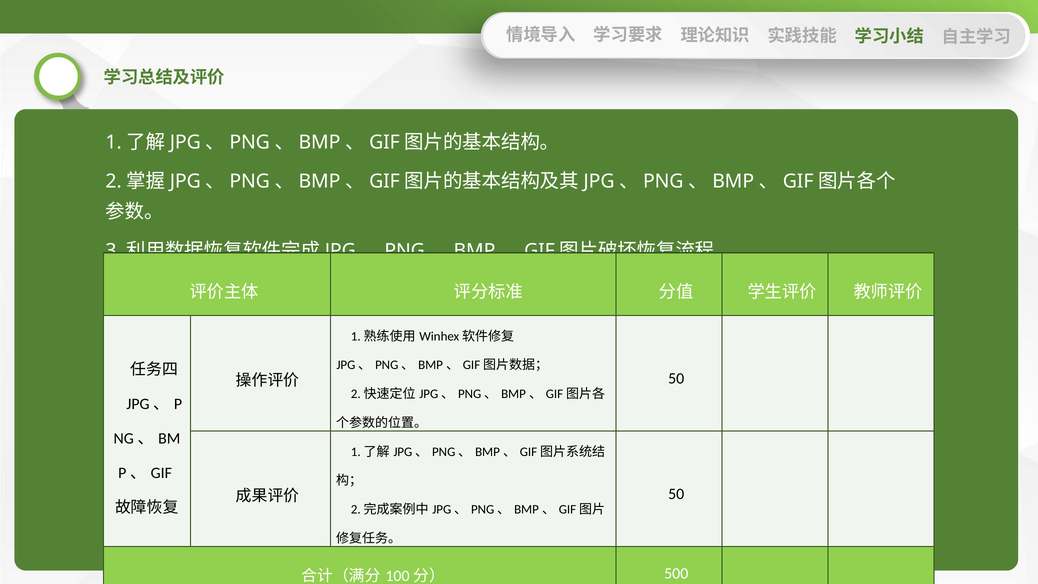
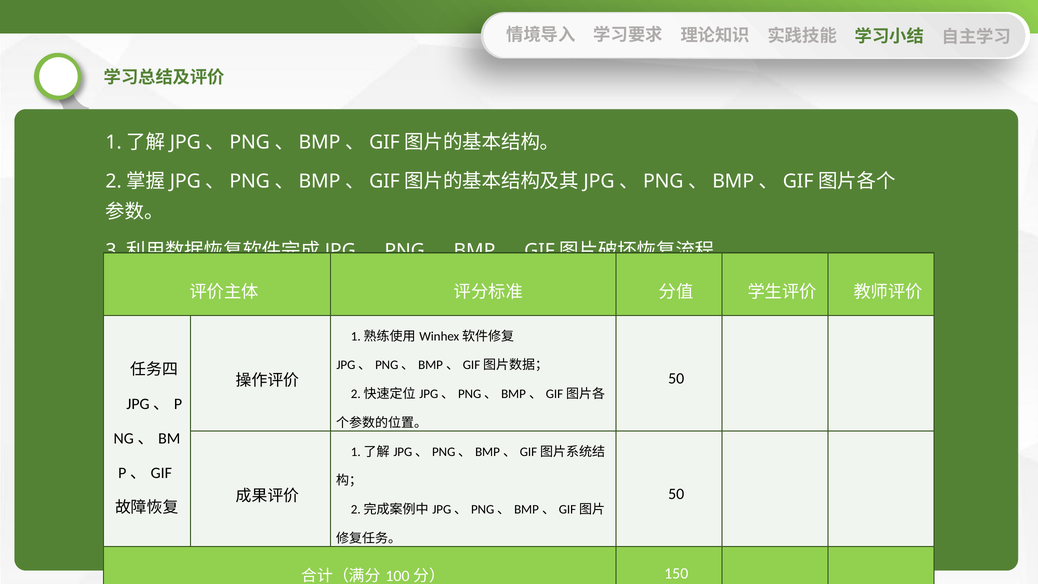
500: 500 -> 150 (676, 574)
